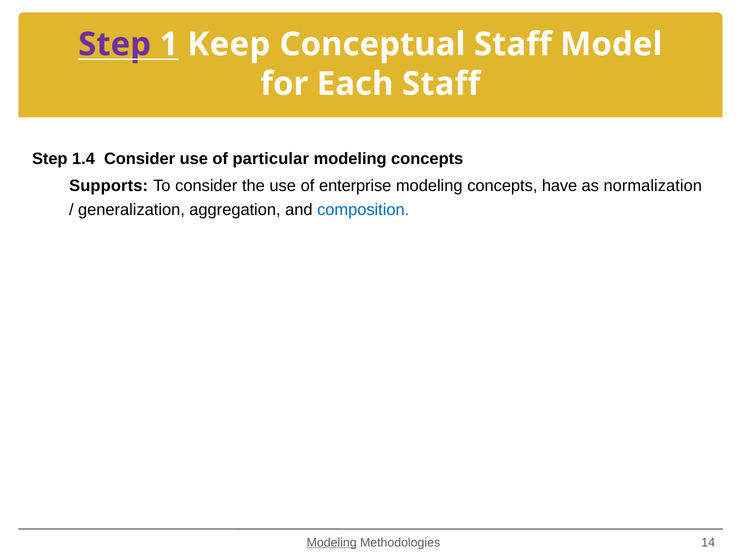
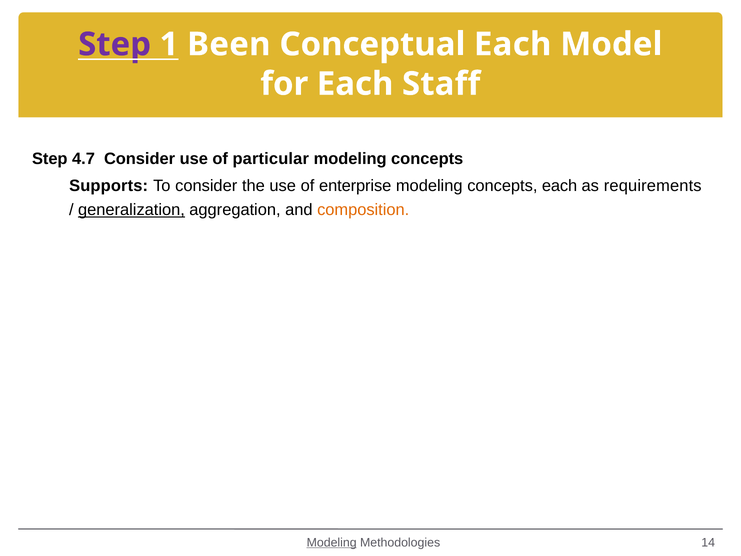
Keep: Keep -> Been (229, 44)
Conceptual Staff: Staff -> Each (513, 44)
1.4: 1.4 -> 4.7 (84, 159)
concepts have: have -> each (560, 186)
normalization: normalization -> requirements (653, 186)
generalization underline: none -> present (131, 210)
composition colour: blue -> orange (363, 210)
